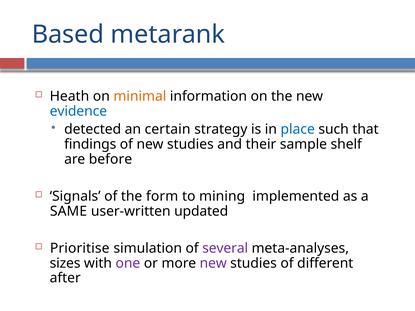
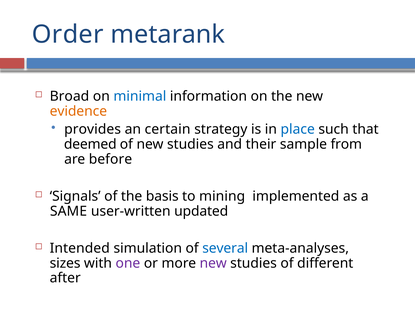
Based: Based -> Order (68, 35)
Heath: Heath -> Broad (69, 96)
minimal colour: orange -> blue (140, 96)
evidence colour: blue -> orange (78, 111)
detected: detected -> provides (93, 129)
findings: findings -> deemed (90, 144)
shelf: shelf -> from (346, 144)
form: form -> basis (162, 196)
Prioritise: Prioritise -> Intended (80, 248)
several colour: purple -> blue (225, 248)
